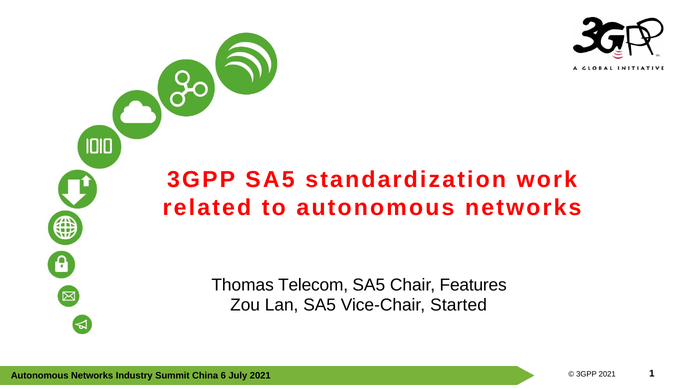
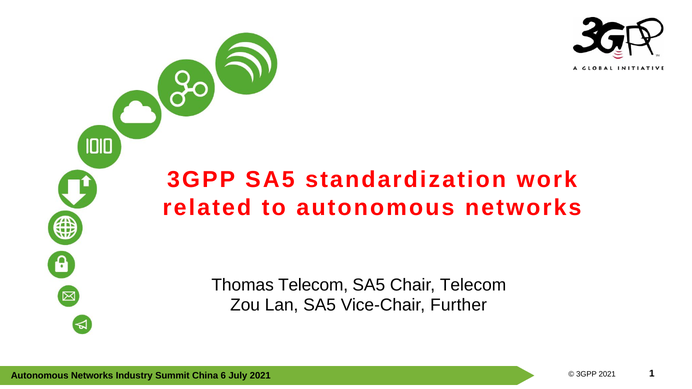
Chair Features: Features -> Telecom (473, 285)
Started: Started -> Further (459, 305)
